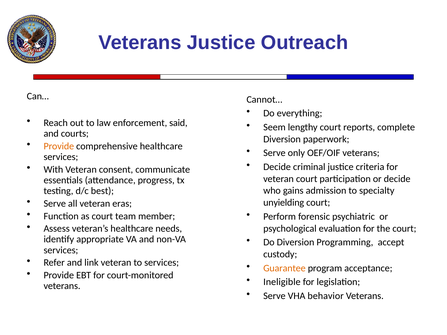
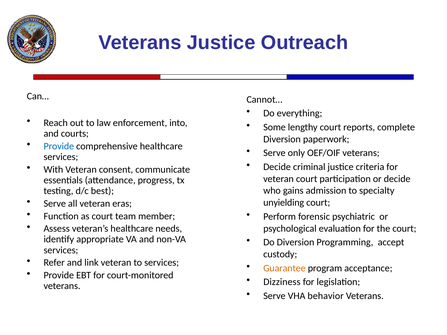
said: said -> into (178, 123)
Seem: Seem -> Some (275, 127)
Provide colour: orange -> blue (59, 146)
Ineligible: Ineligible -> Dizziness (282, 282)
